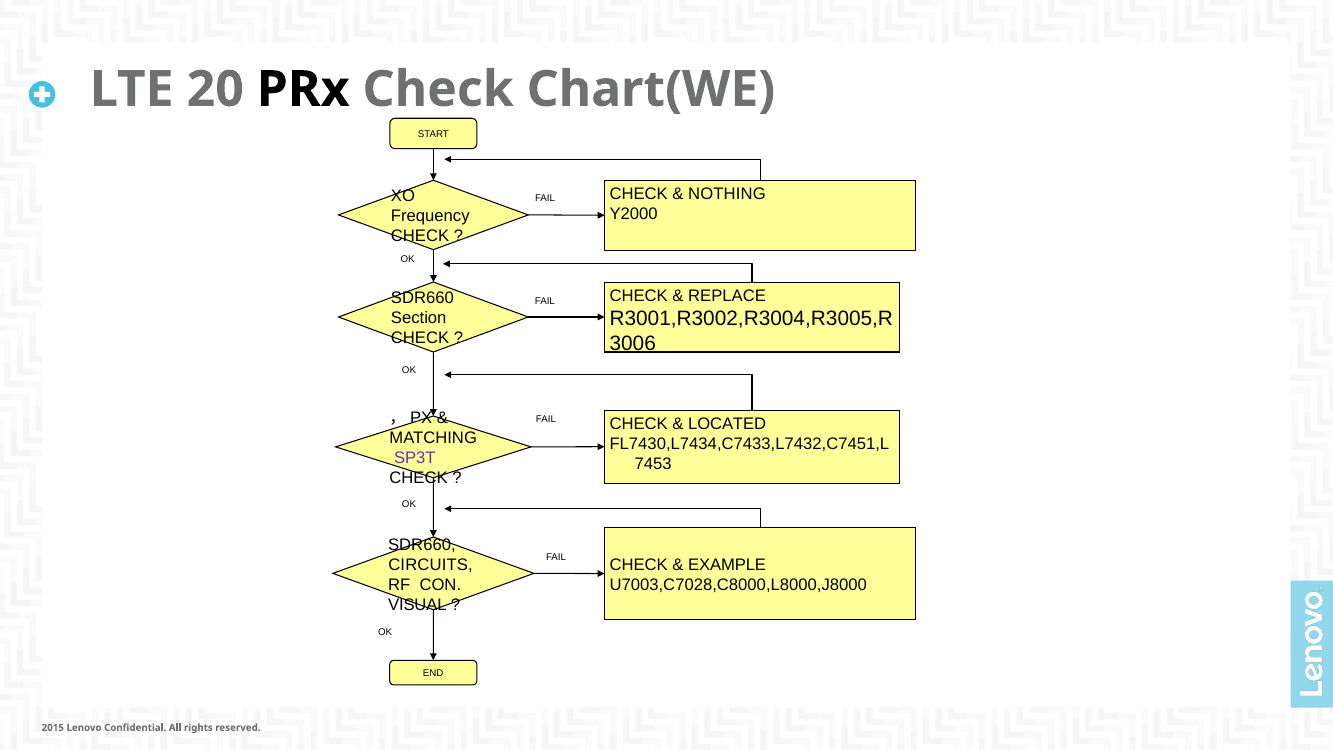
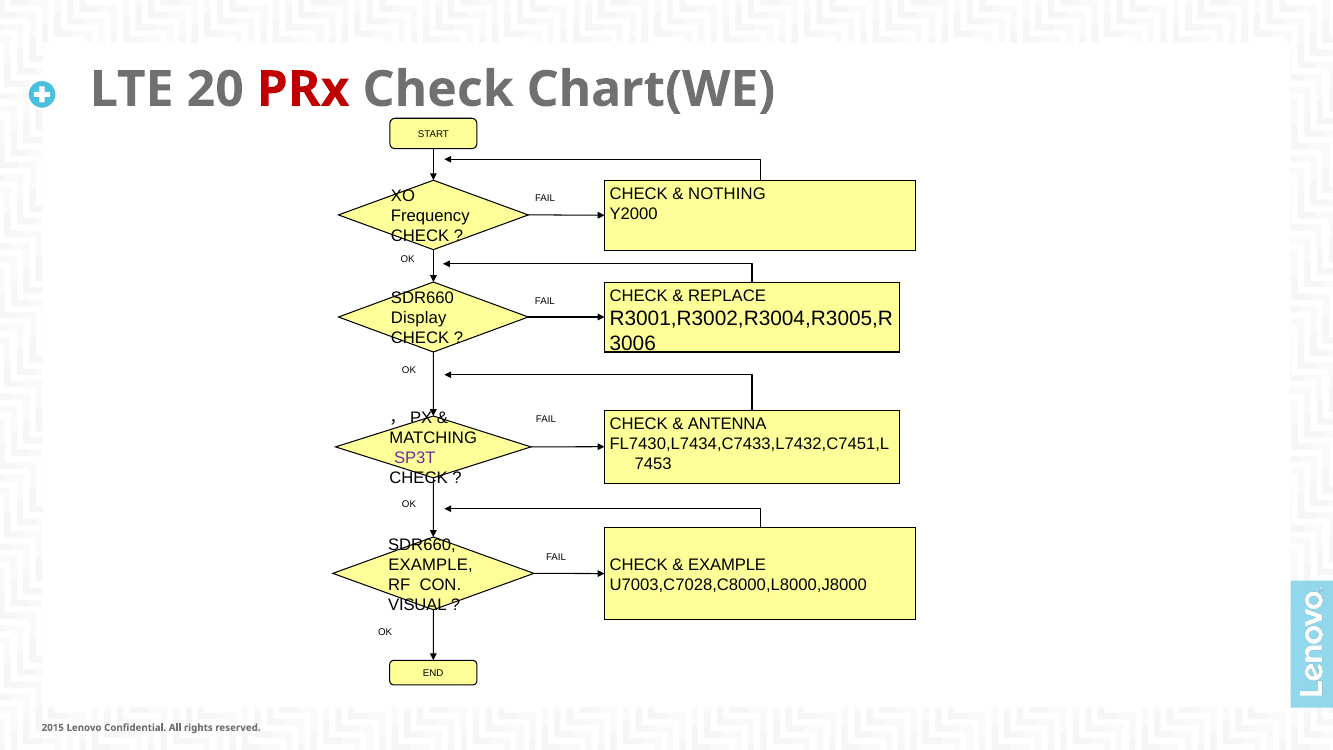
PRx colour: black -> red (303, 89)
Section: Section -> Display (419, 318)
LOCATED: LOCATED -> ANTENNA (727, 424)
CIRCUITS: CIRCUITS -> EXAMPLE (431, 564)
